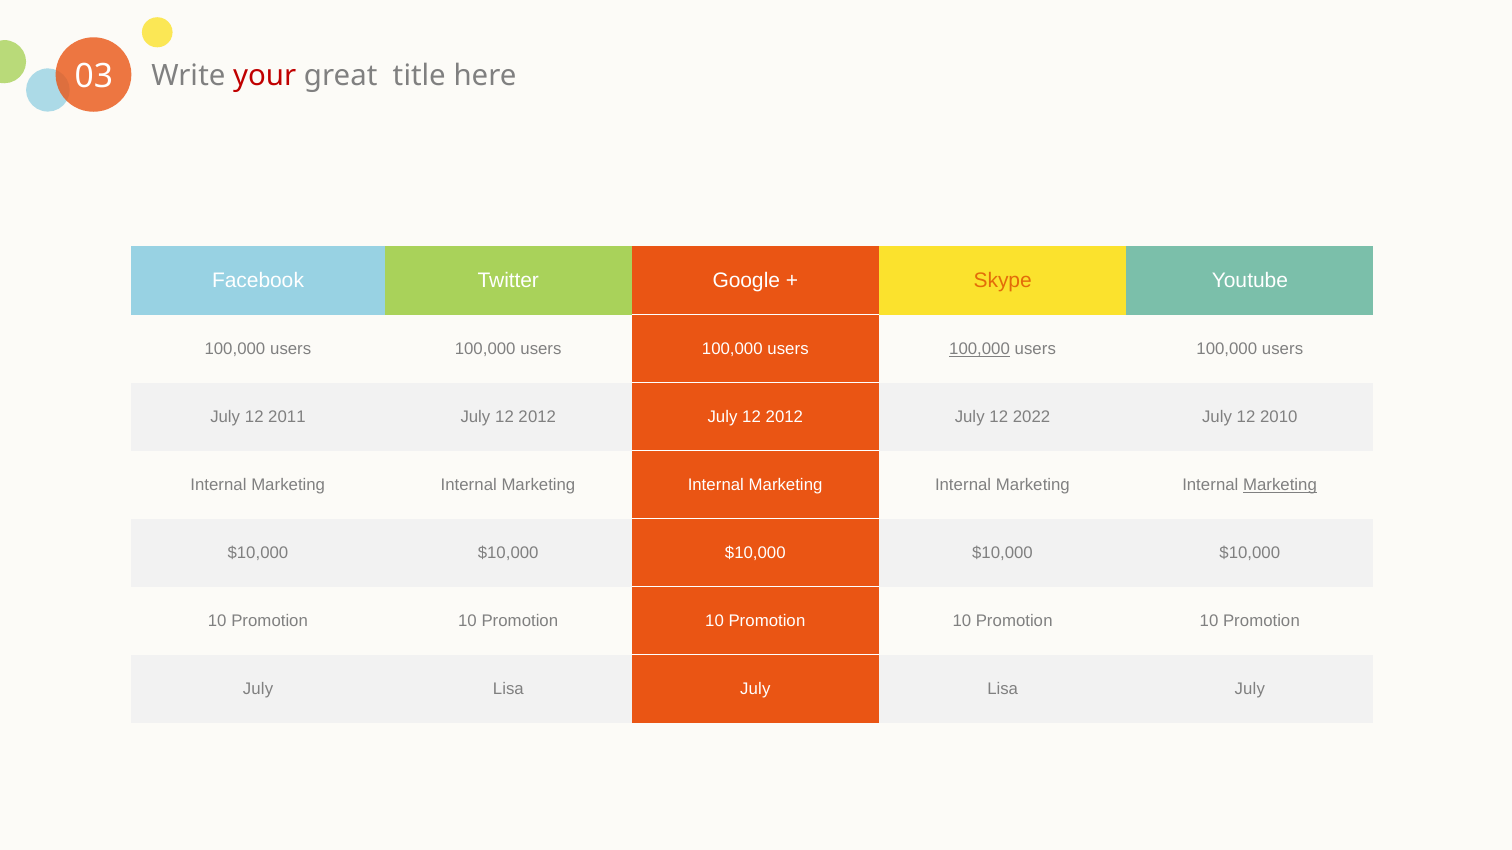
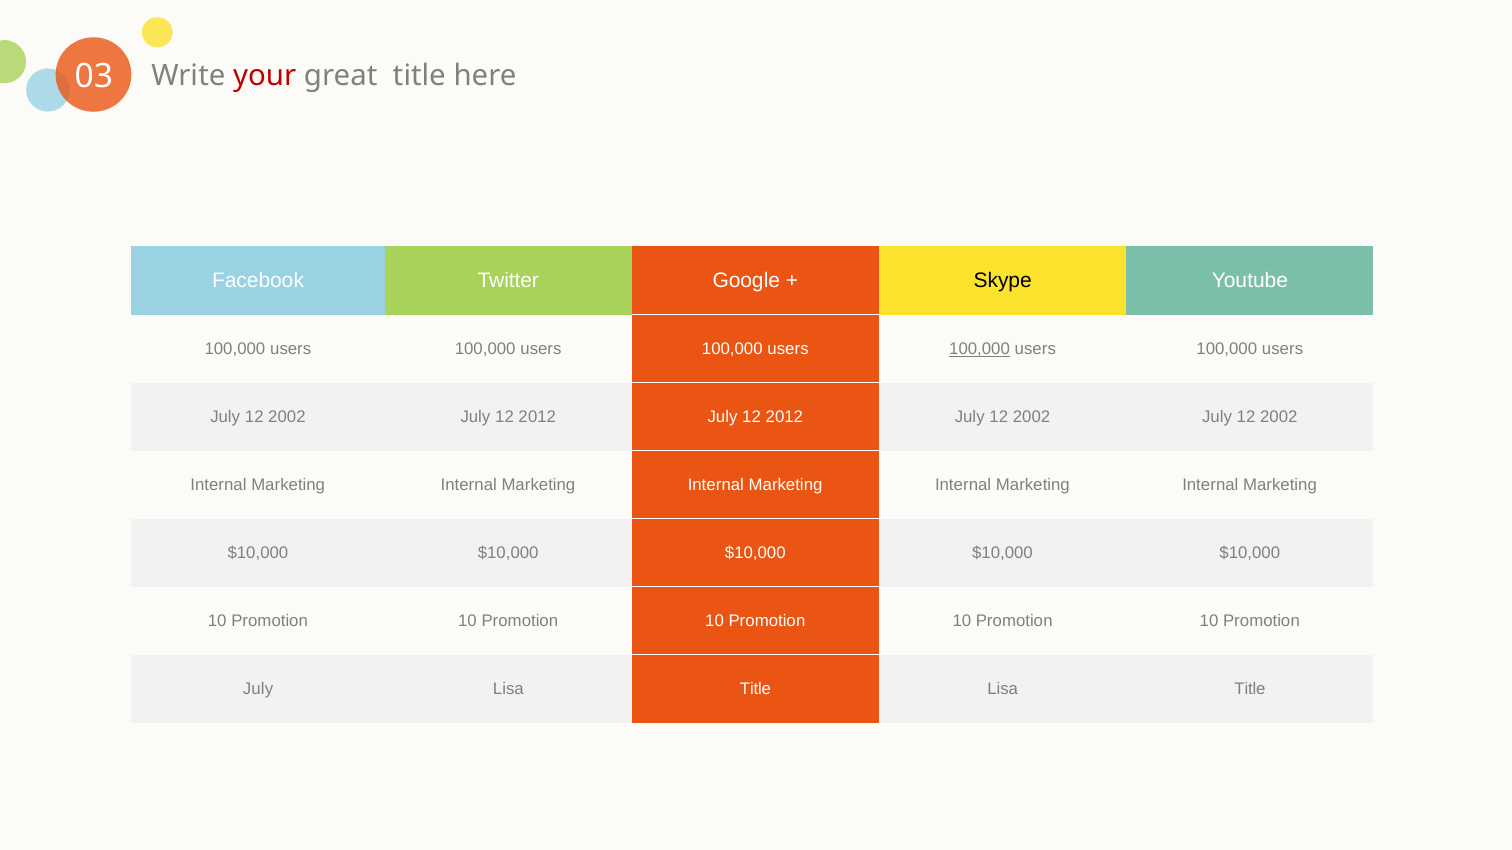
Skype colour: orange -> black (1003, 281)
2011: 2011 -> 2002 (287, 417)
2012 July 12 2022: 2022 -> 2002 (1031, 417)
2010: 2010 -> 2002 (1279, 417)
Marketing underline: present -> none (1280, 485)
July: July -> Title (755, 689)
July: July -> Title (1250, 689)
